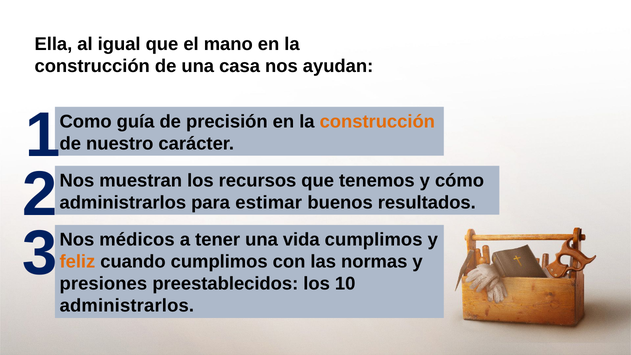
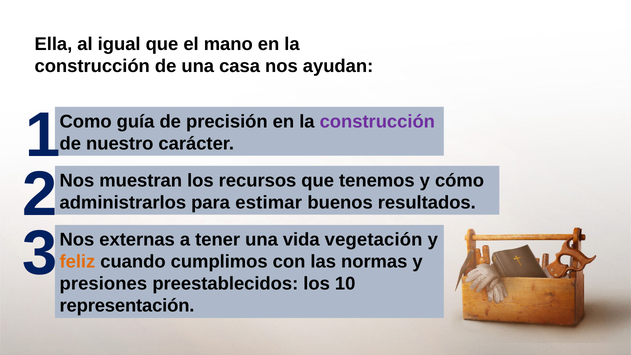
construcción colour: orange -> purple (377, 121)
médicos: médicos -> externas (137, 240)
vida cumplimos: cumplimos -> vegetación (374, 240)
administrarlos: administrarlos -> representación (127, 306)
